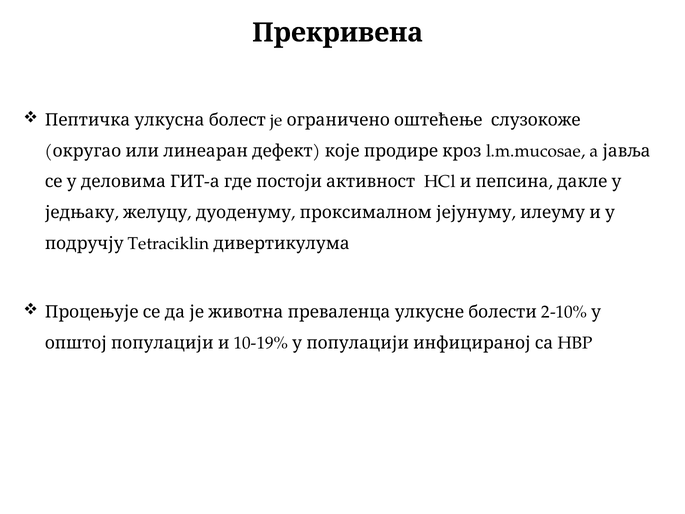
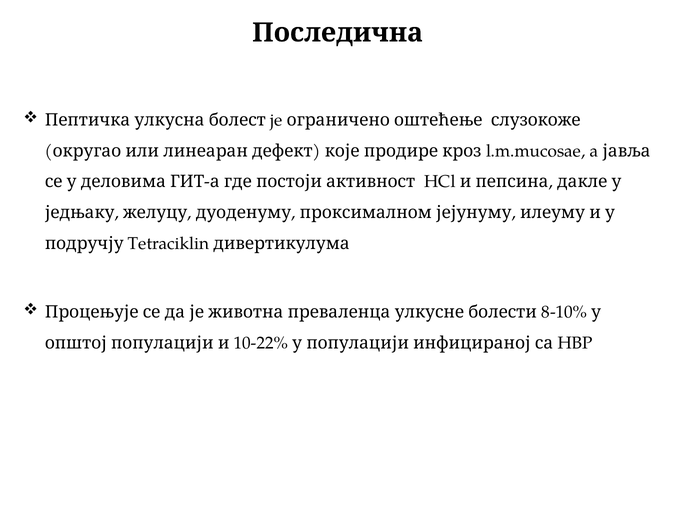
Прекривена: Прекривена -> Последична (338, 33)
2-10%: 2-10% -> 8-10% (564, 312)
10-19%: 10-19% -> 10-22% (261, 343)
